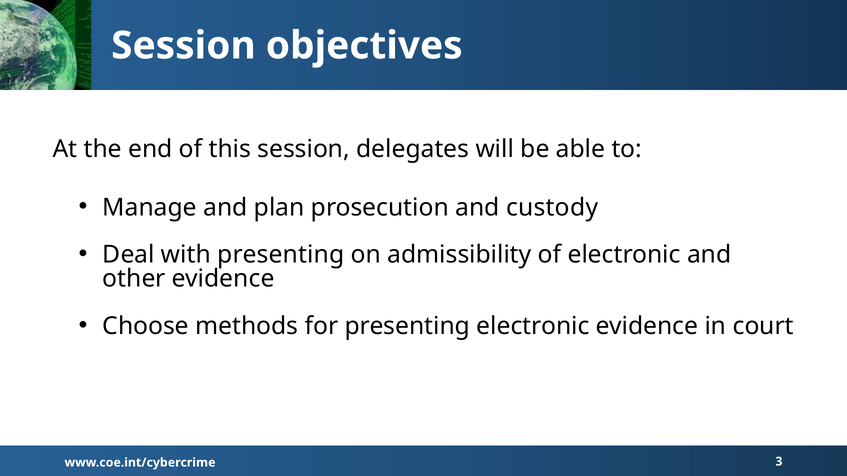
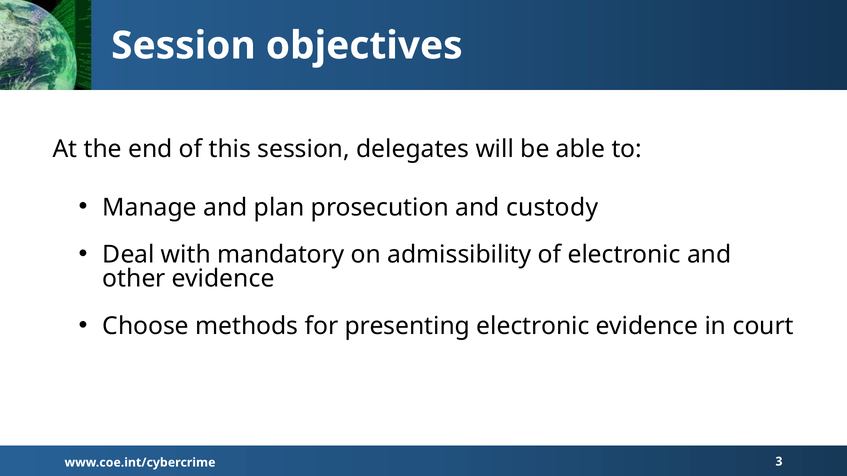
with presenting: presenting -> mandatory (281, 255)
